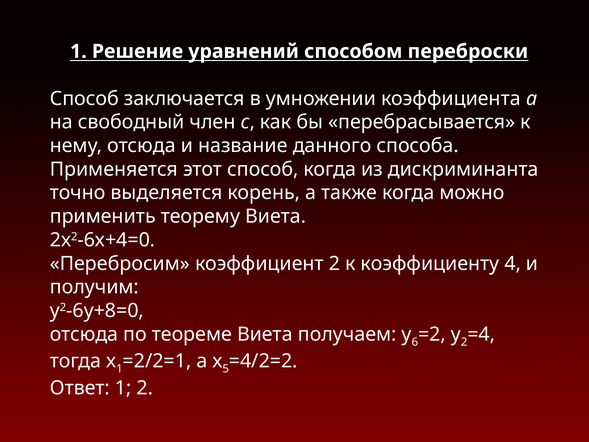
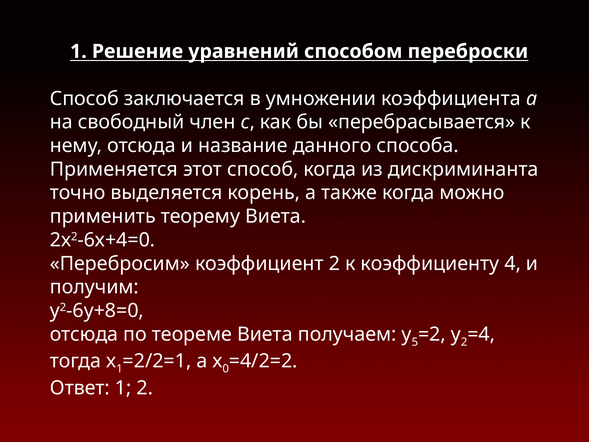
6: 6 -> 5 (415, 342)
5: 5 -> 0 (226, 369)
